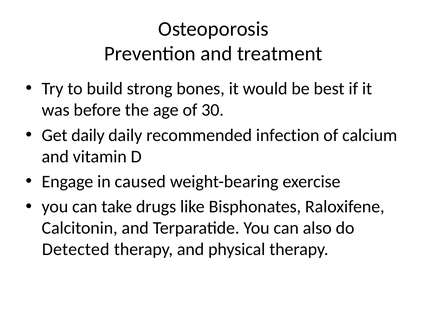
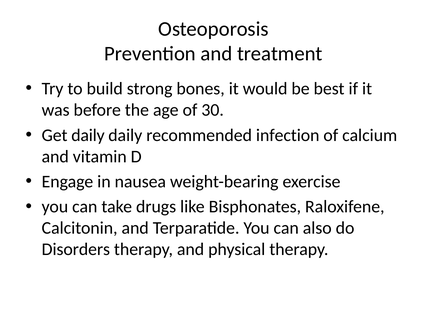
caused: caused -> nausea (140, 182)
Detected: Detected -> Disorders (76, 250)
